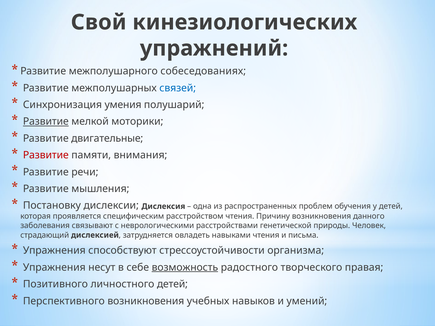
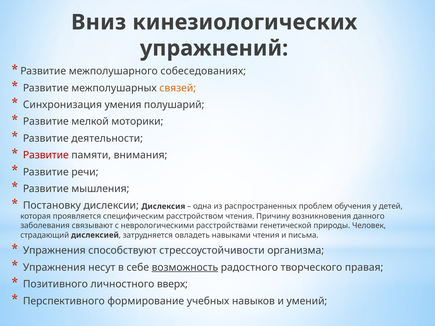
Свой: Свой -> Вниз (99, 22)
связей colour: blue -> orange (178, 88)
Развитие underline: present -> none (46, 122)
двигательные: двигательные -> деятельности (107, 138)
личностного детей: детей -> вверх (172, 284)
Перспективного возникновения: возникновения -> формирование (146, 301)
